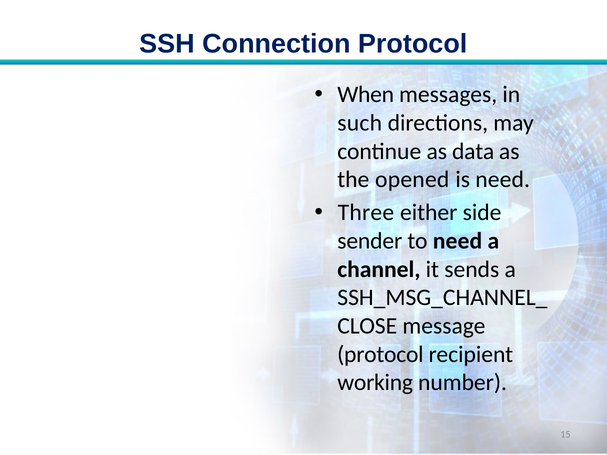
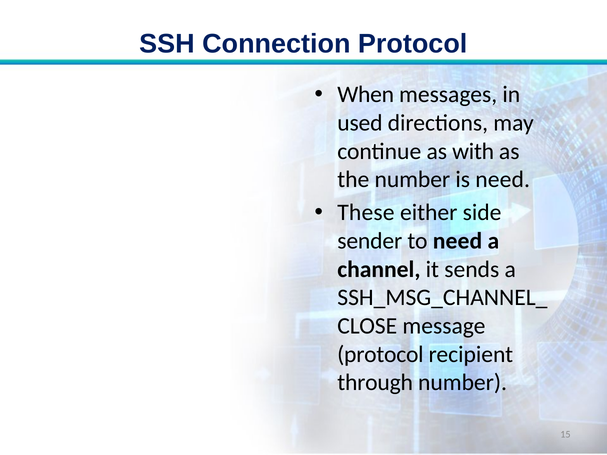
such: such -> used (360, 123)
data: data -> with (473, 151)
the opened: opened -> number (412, 180)
Three: Three -> These (366, 213)
working: working -> through (375, 383)
